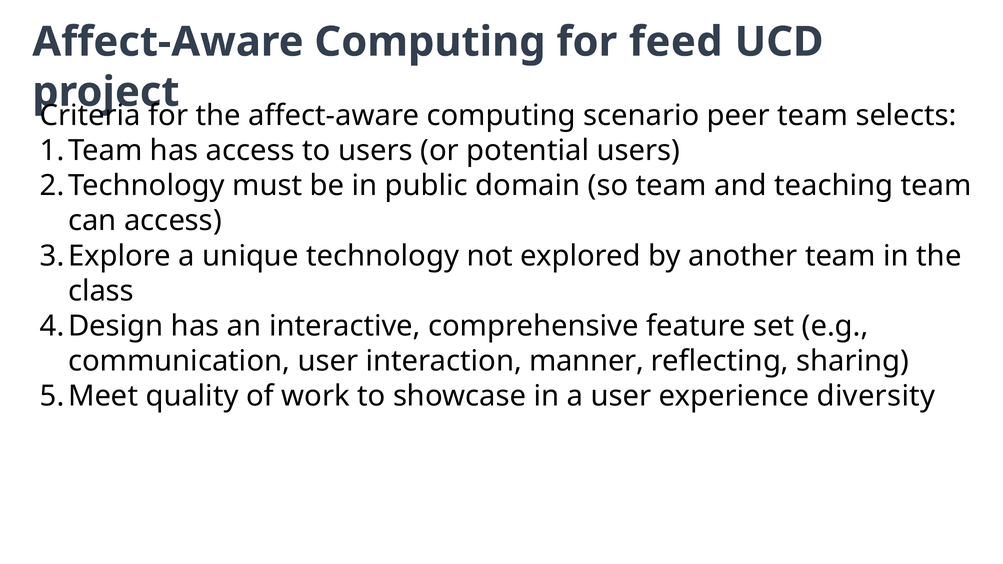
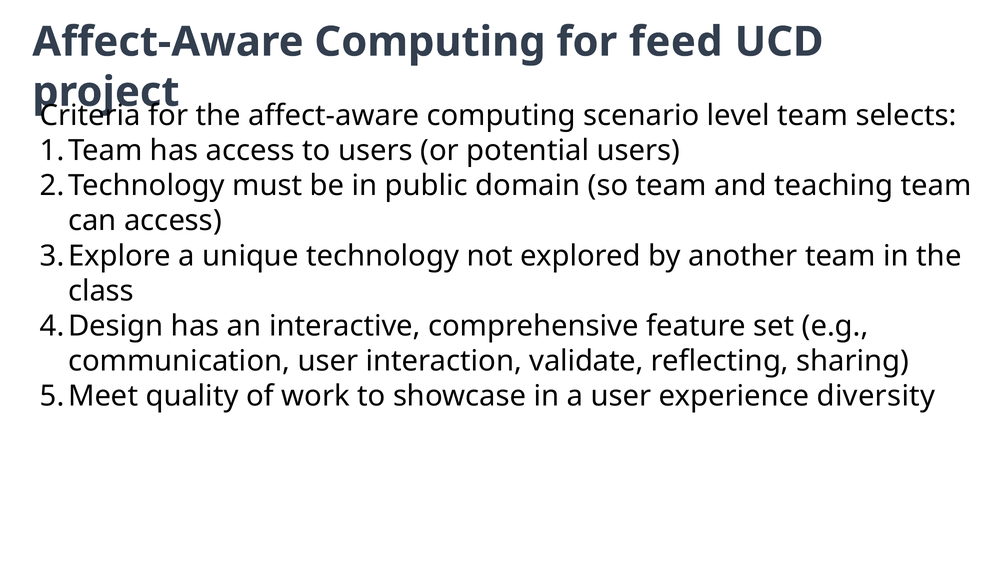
peer: peer -> level (738, 115)
manner: manner -> validate (587, 361)
